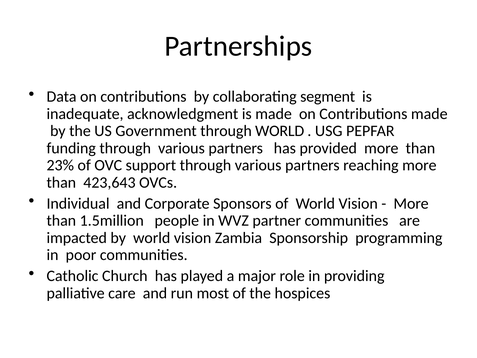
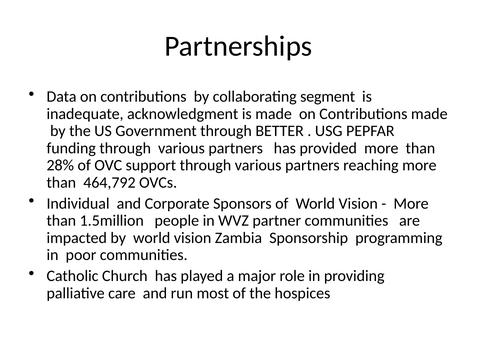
through WORLD: WORLD -> BETTER (280, 131)
23%: 23% -> 28% (60, 165)
423,643: 423,643 -> 464,792 (109, 182)
